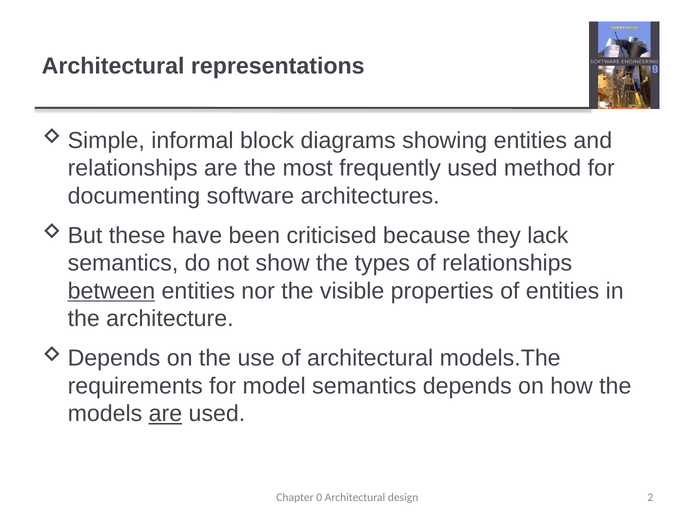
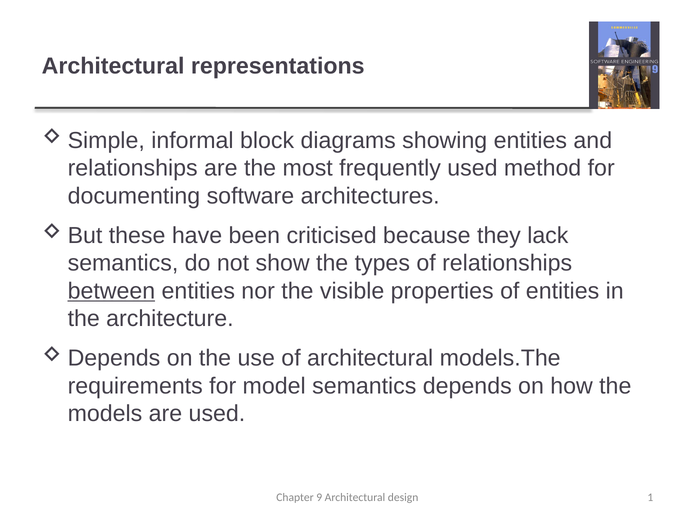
are underline: present -> none (165, 414)
0: 0 -> 9 (319, 498)
2: 2 -> 1 (650, 498)
